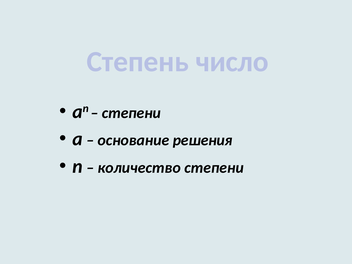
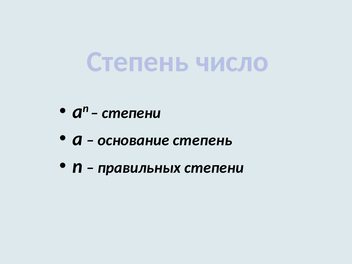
основание решения: решения -> степень (203, 140)
количество: количество -> правильных (139, 168)
